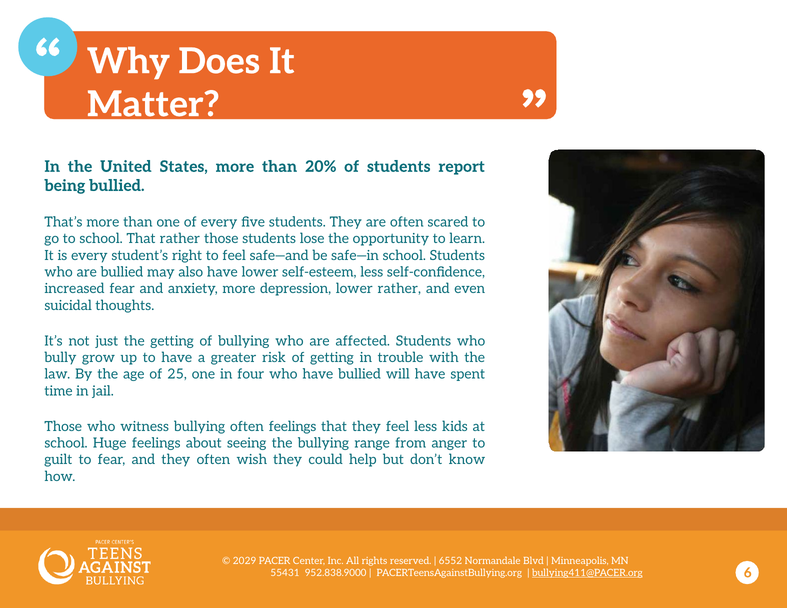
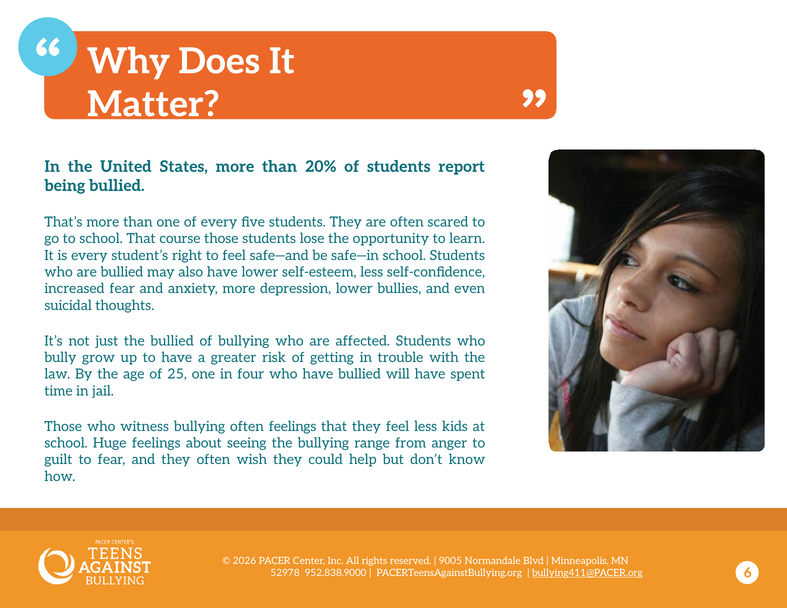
That rather: rather -> course (180, 239)
lower rather: rather -> bullies (399, 289)
the getting: getting -> bullied (172, 341)
2029: 2029 -> 2026 (244, 561)
6552: 6552 -> 9005 (450, 561)
55431: 55431 -> 52978 (285, 573)
